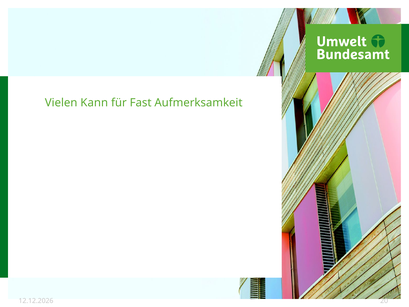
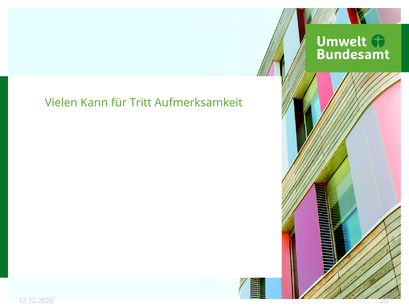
Fast: Fast -> Tritt (141, 103)
